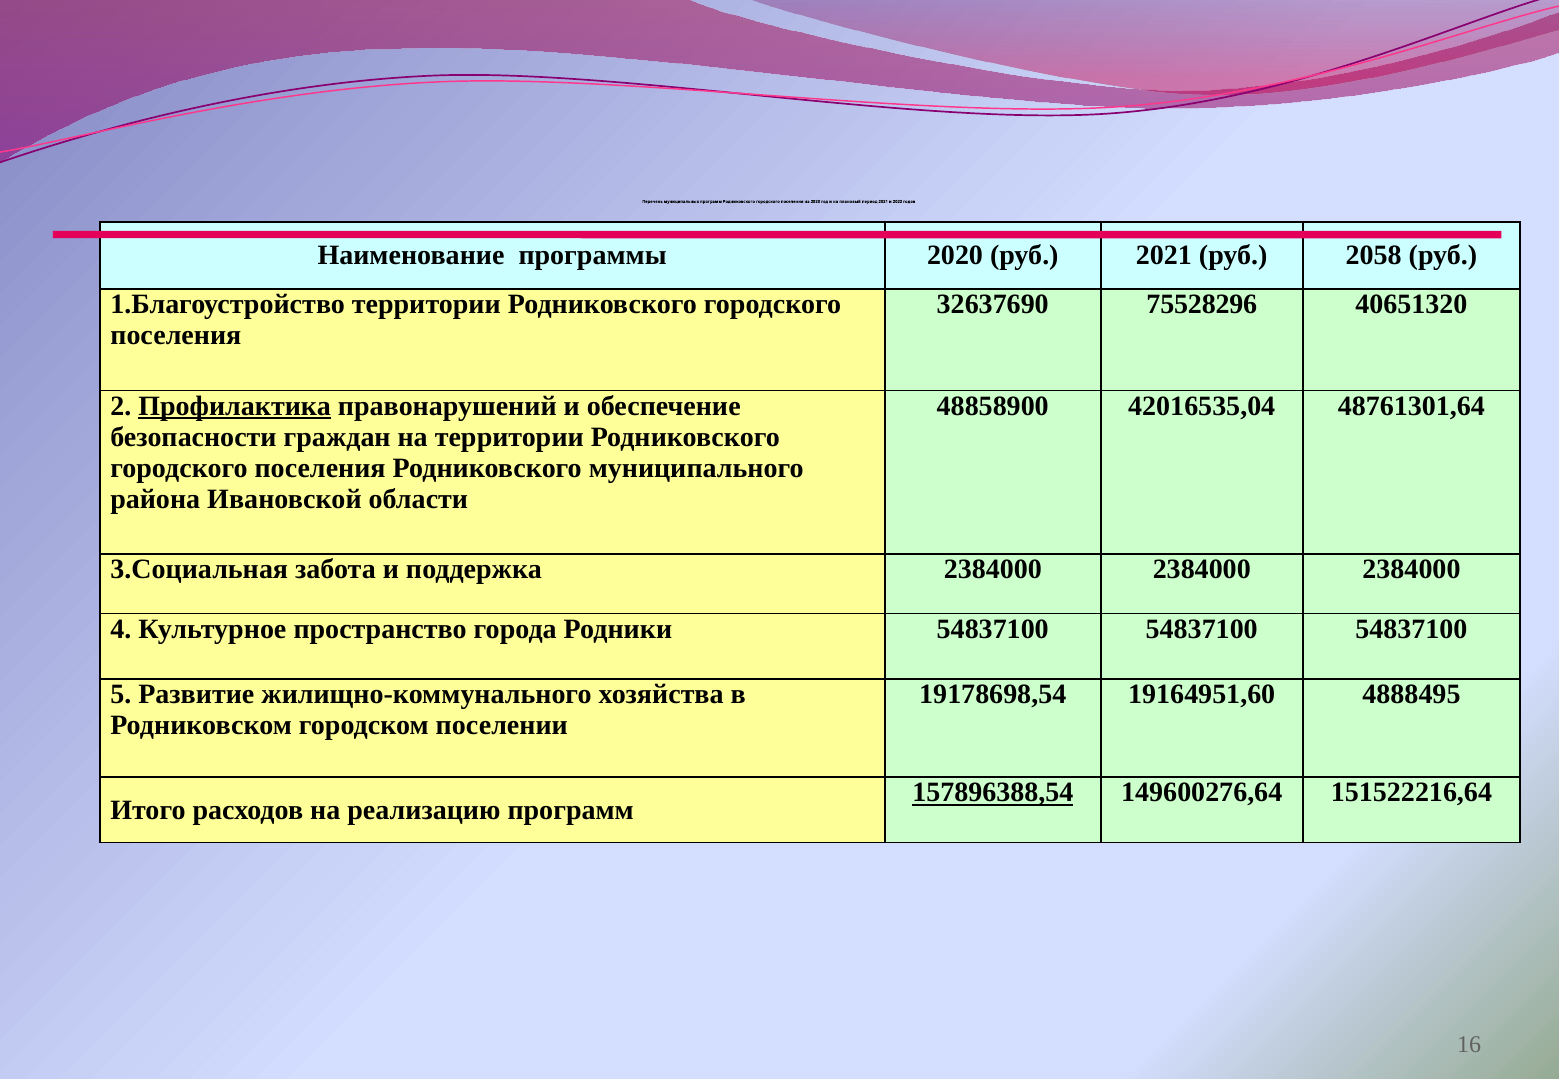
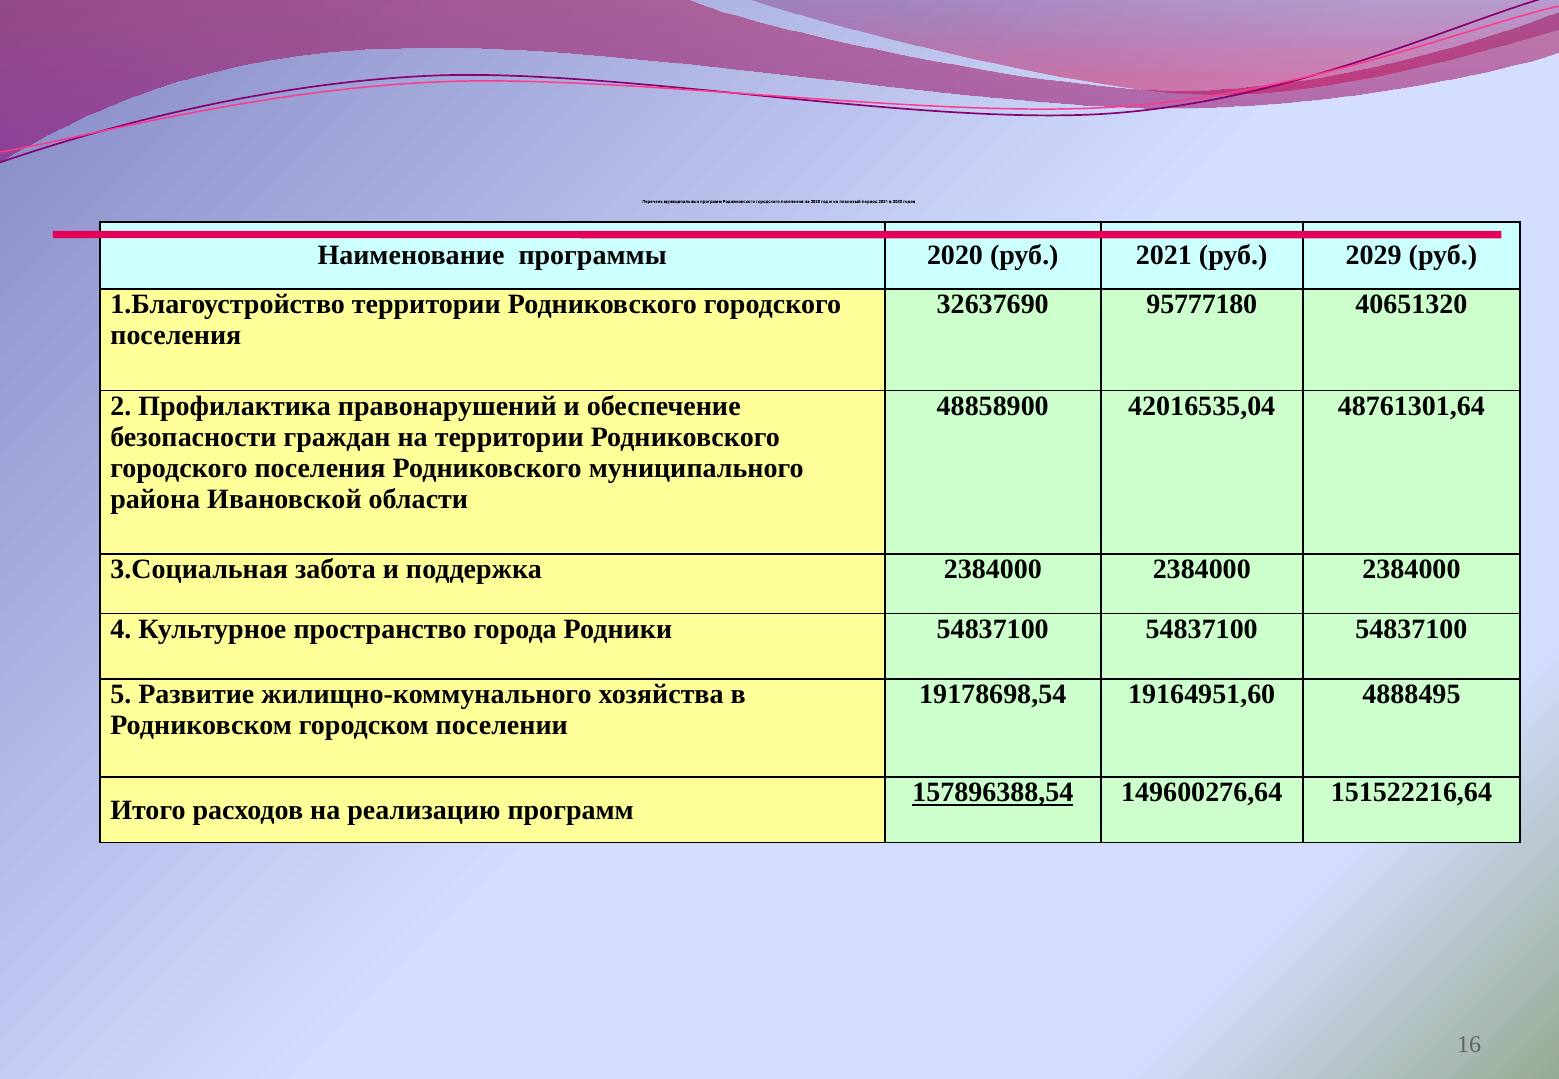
2058: 2058 -> 2029 (1374, 256)
75528296: 75528296 -> 95777180 (1202, 305)
Профилактика underline: present -> none (235, 406)
